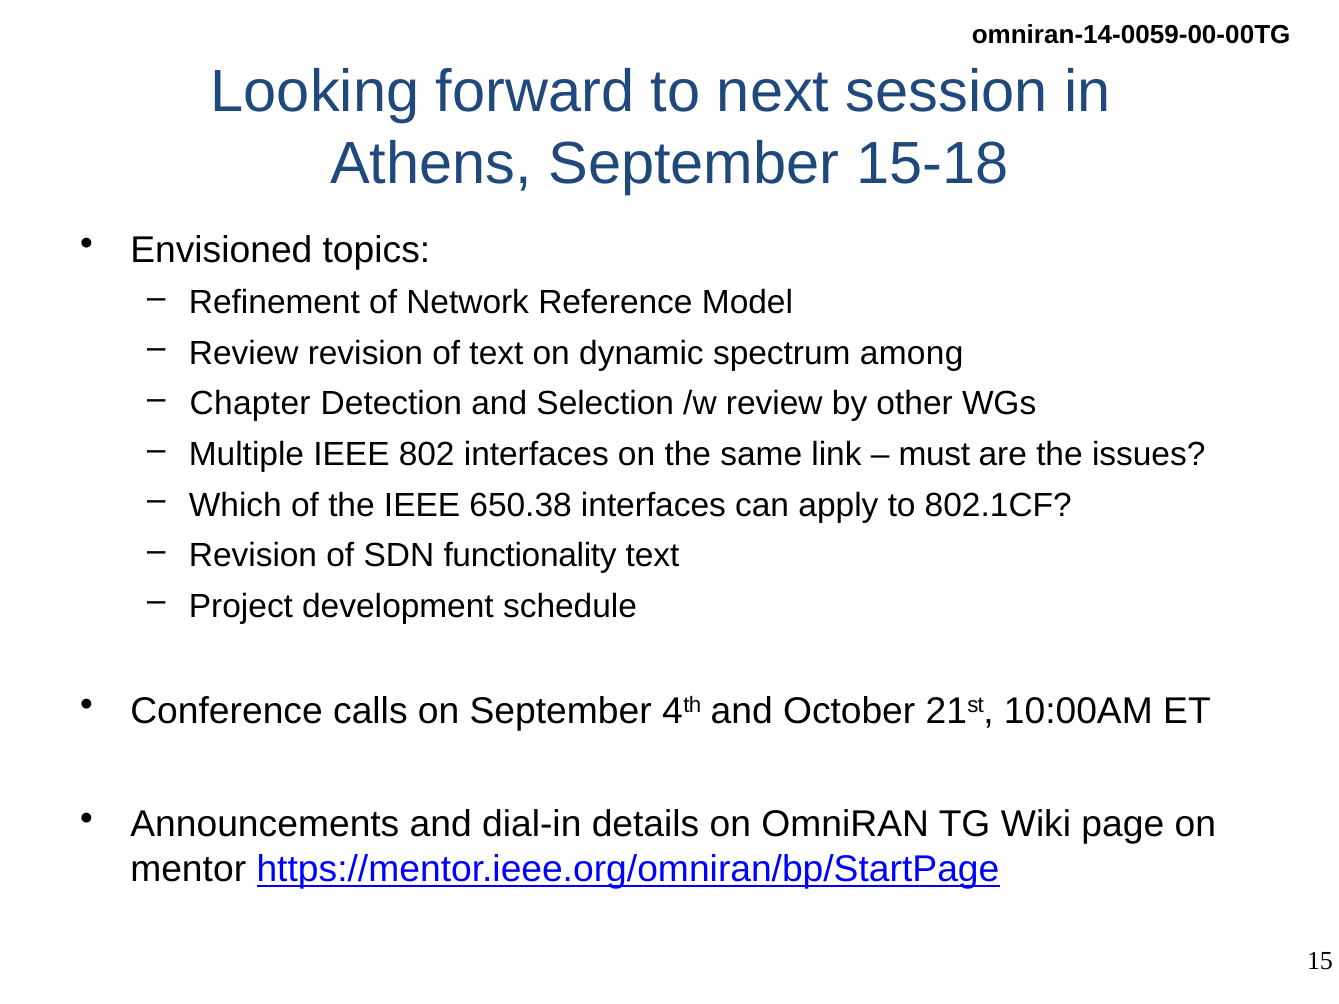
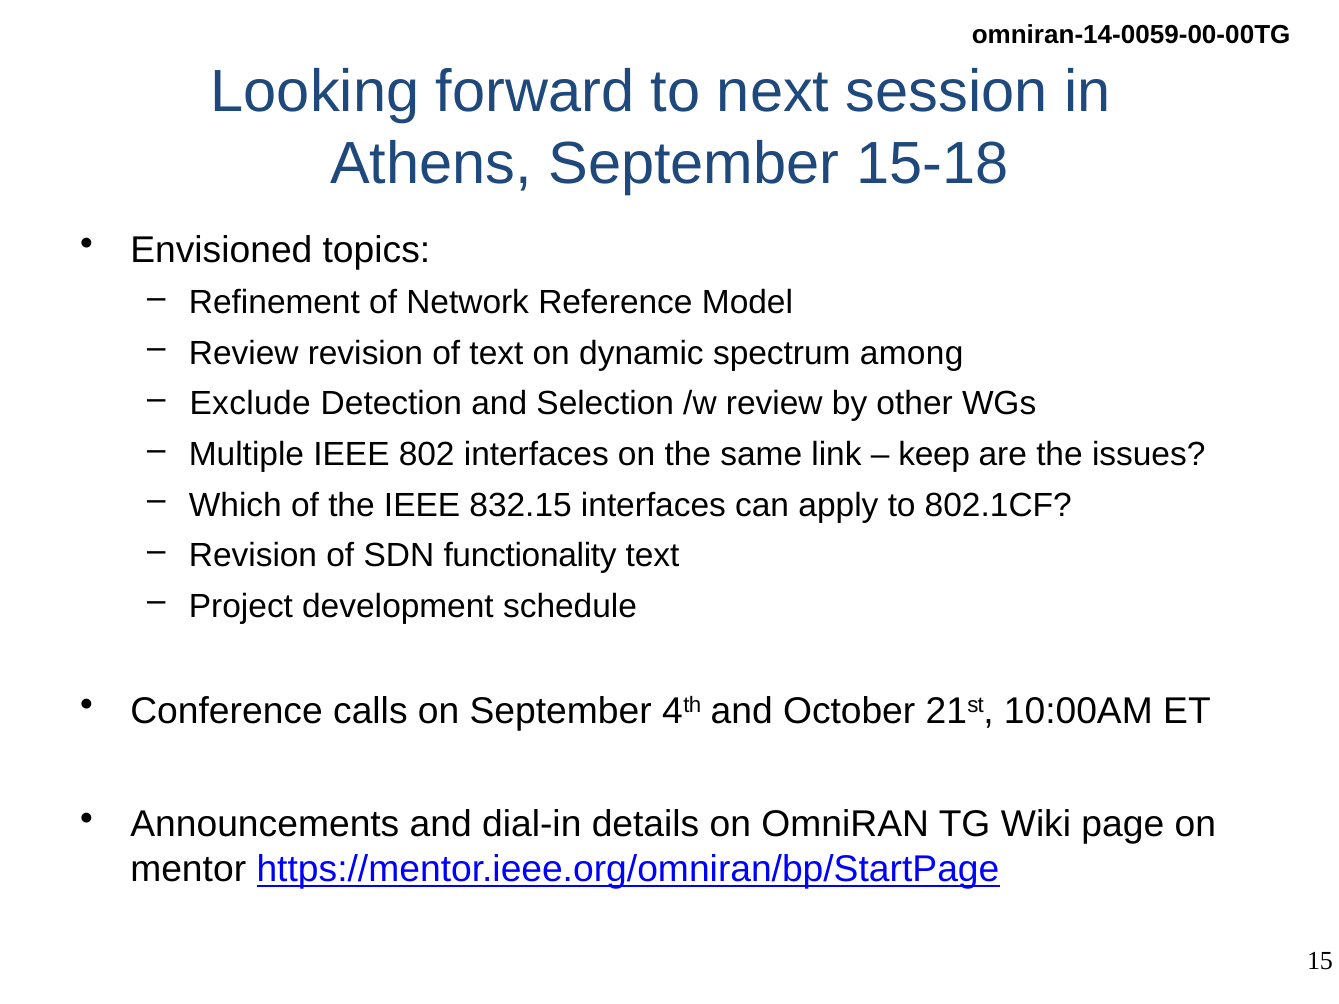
Chapter: Chapter -> Exclude (250, 404)
must: must -> keep (934, 455)
650.38: 650.38 -> 832.15 (521, 505)
